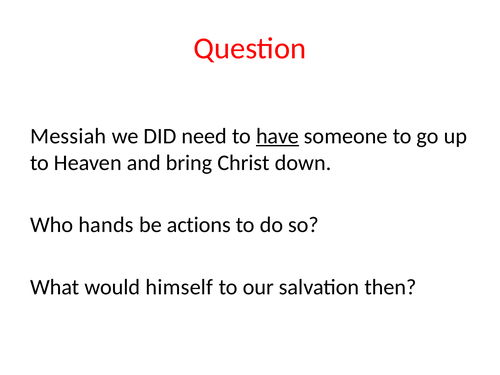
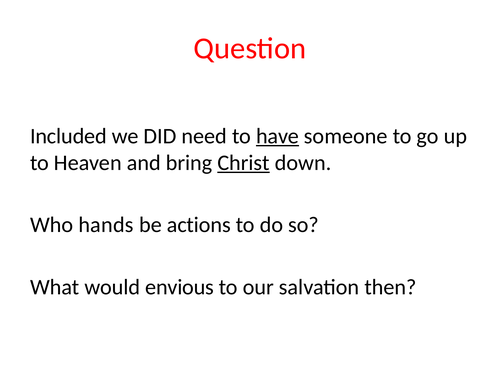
Messiah: Messiah -> Included (68, 136)
Christ underline: none -> present (244, 163)
himself: himself -> envious (180, 287)
